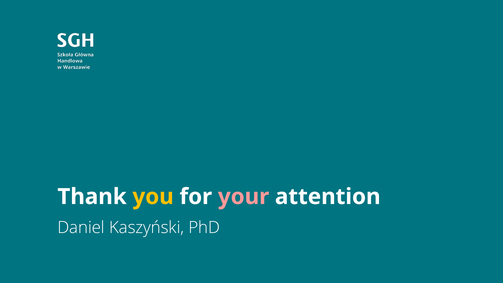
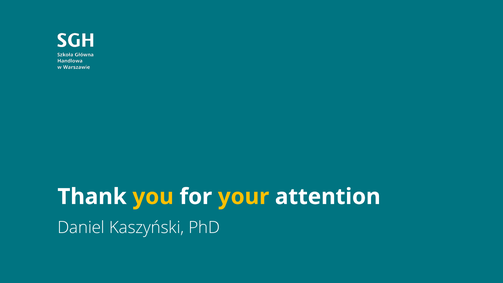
your colour: pink -> yellow (244, 197)
